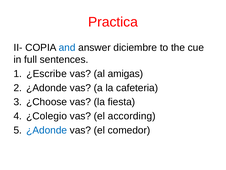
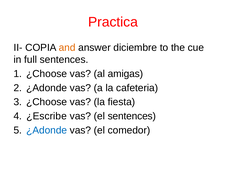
and colour: blue -> orange (67, 47)
¿Escribe: ¿Escribe -> ¿Choose (47, 74)
¿Colegio: ¿Colegio -> ¿Escribe (47, 116)
el according: according -> sentences (132, 116)
